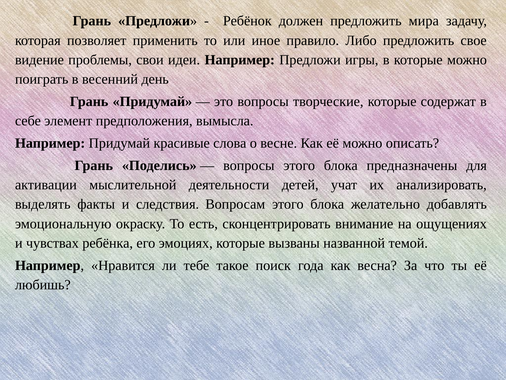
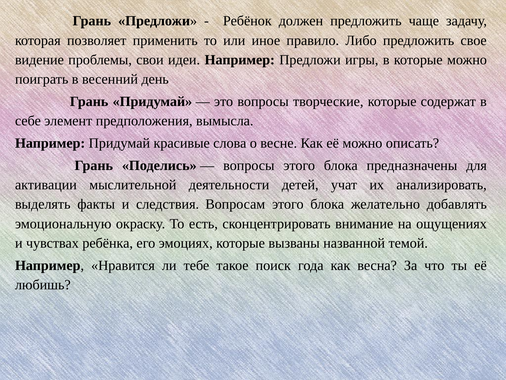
мира: мира -> чаще (424, 21)
